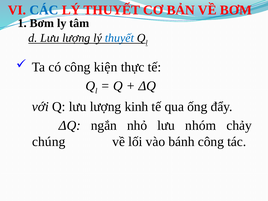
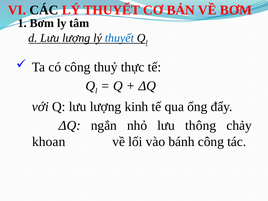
CÁC colour: blue -> black (44, 10)
kiện: kiện -> thuỷ (106, 67)
nhóm: nhóm -> thông (201, 126)
chúng: chúng -> khoan (49, 142)
